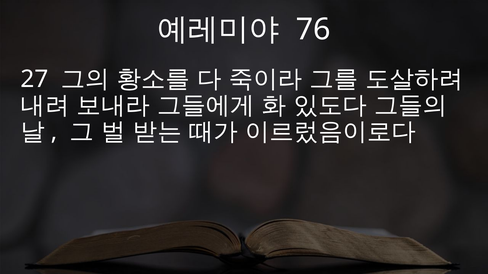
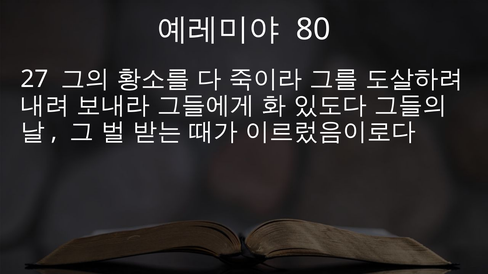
76: 76 -> 80 (313, 29)
